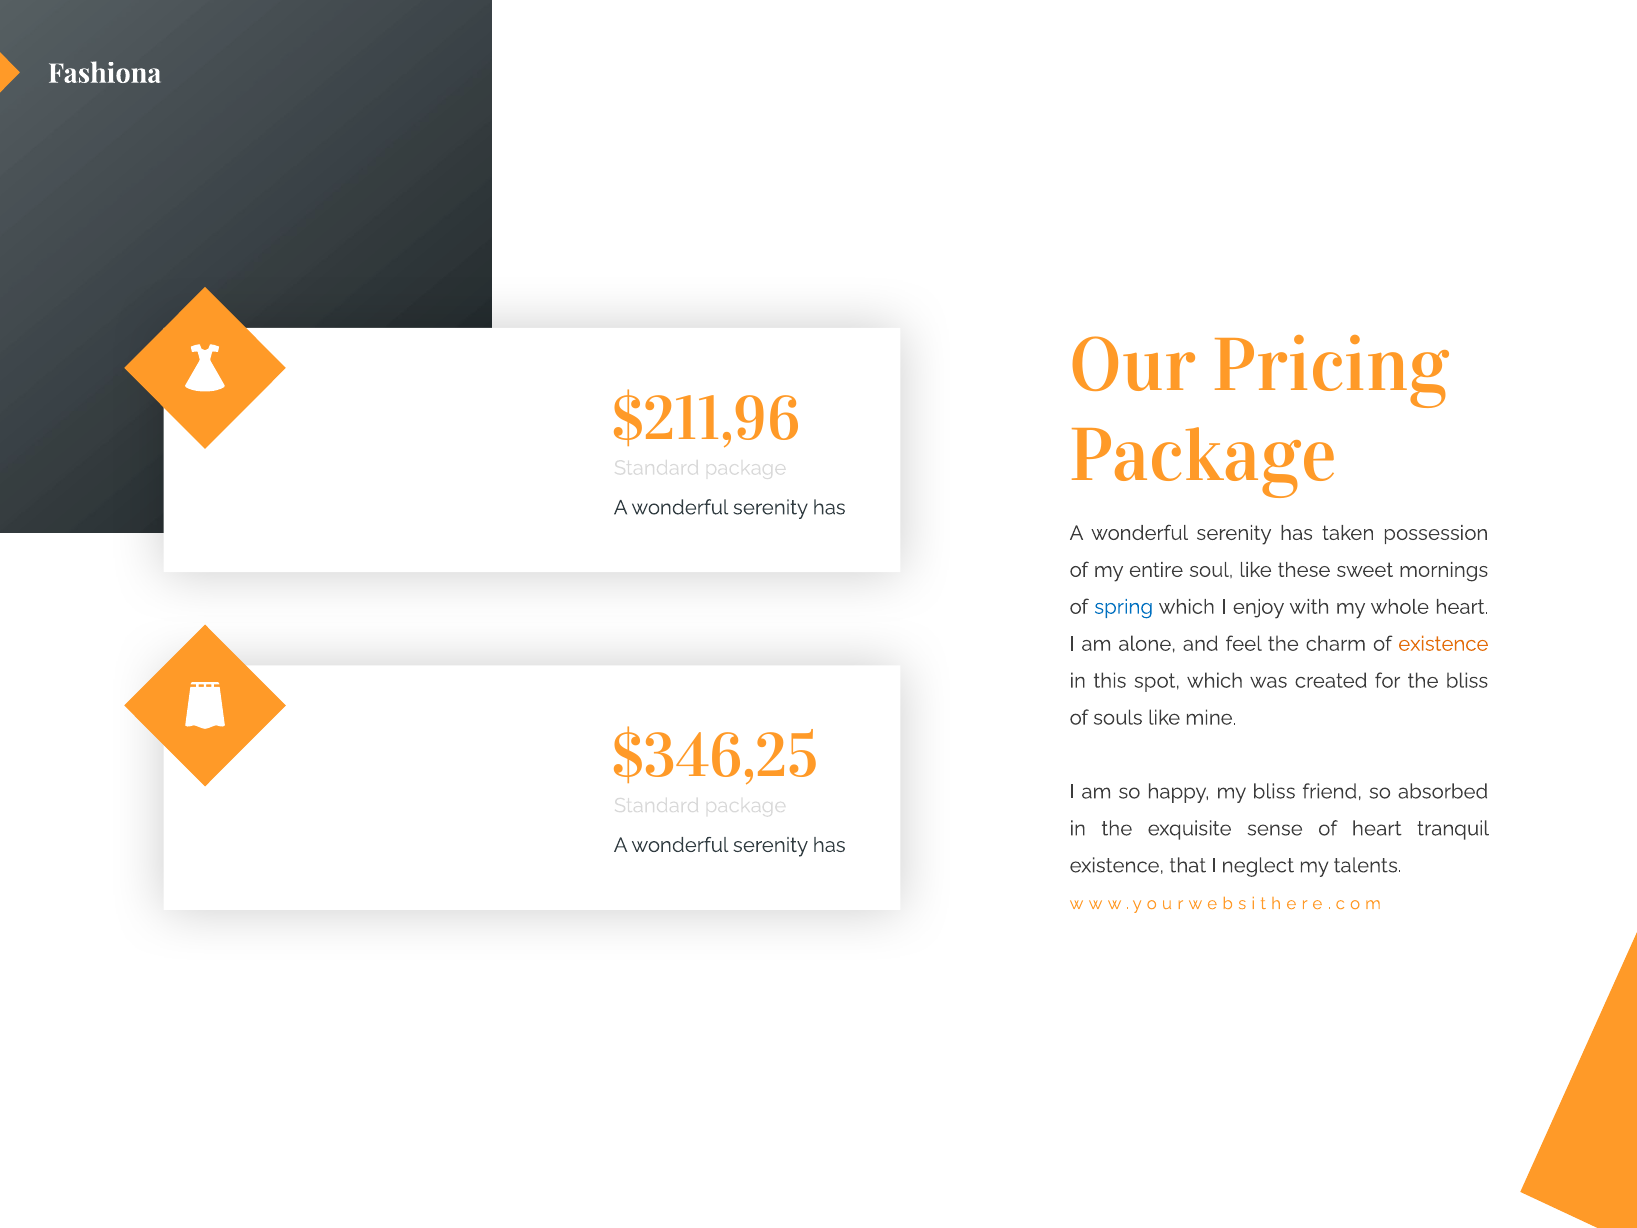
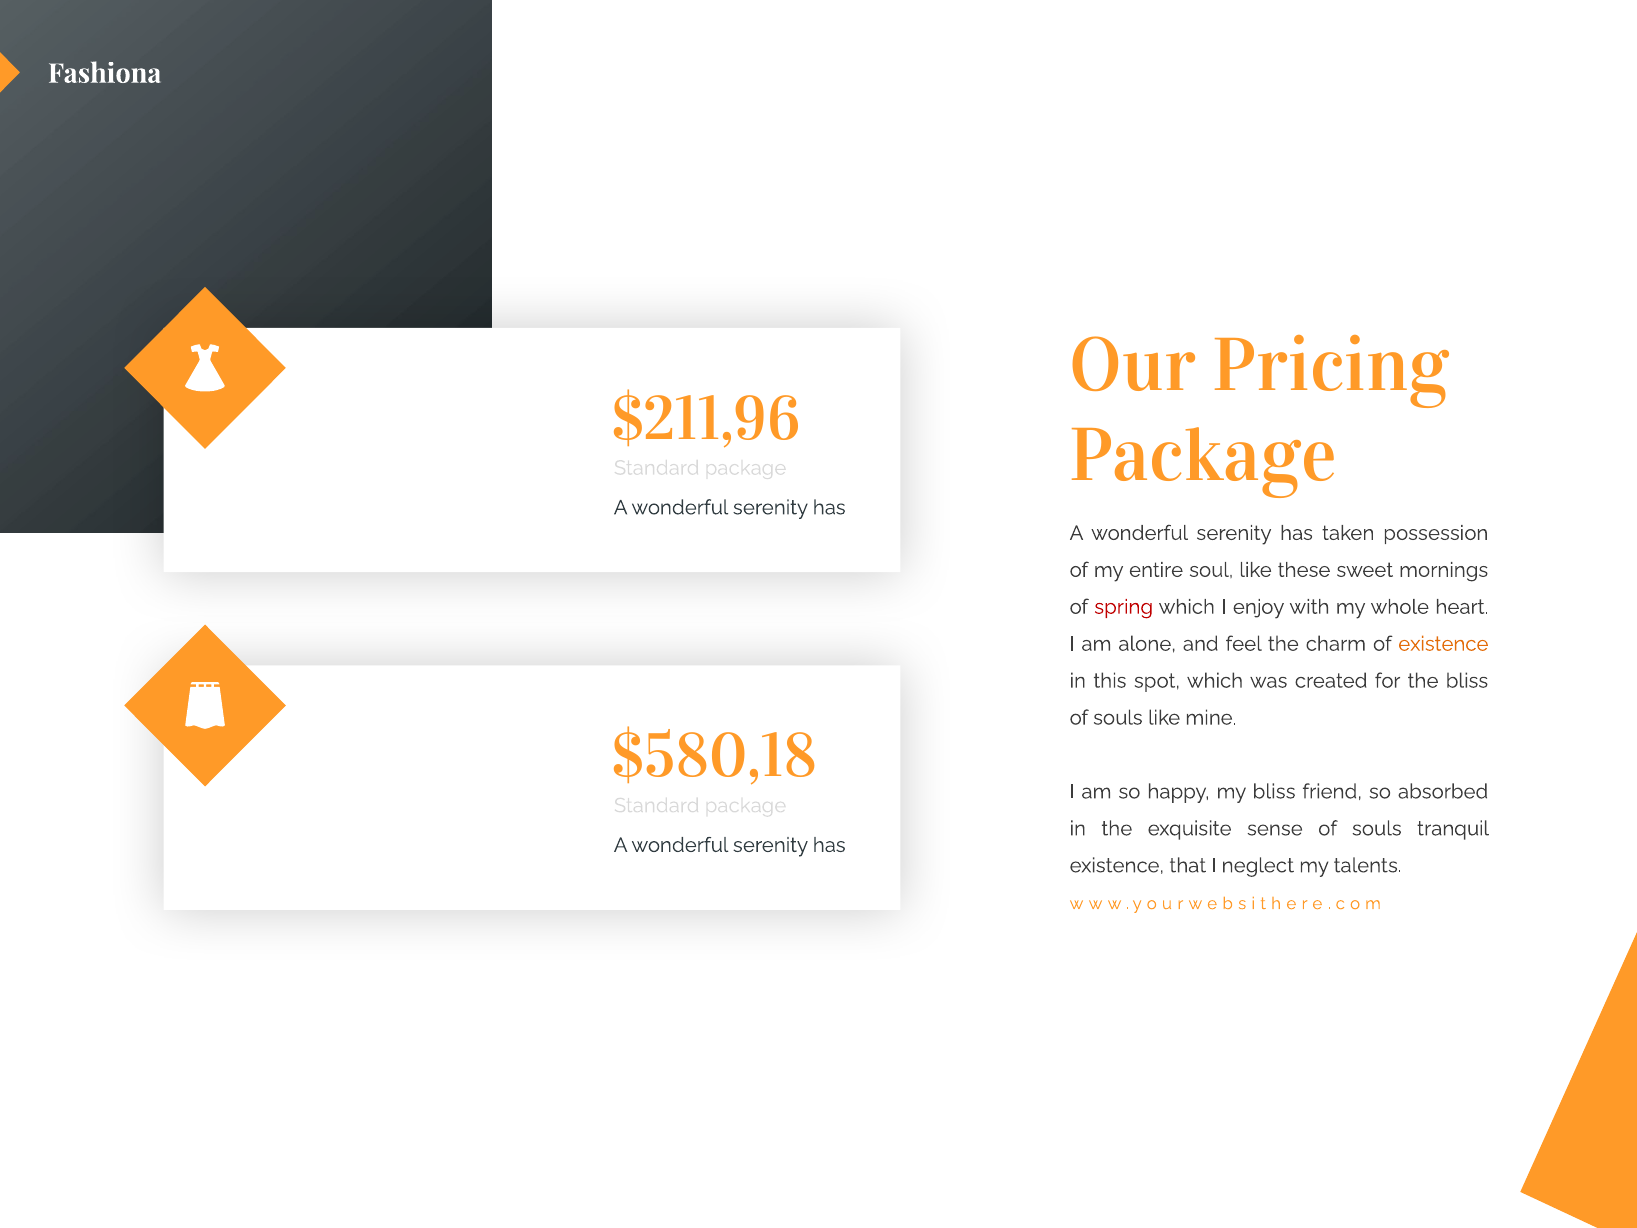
spring colour: blue -> red (1124, 607)
$346,25: $346,25 -> $580,18 (716, 756)
sense of heart: heart -> souls (1377, 828)
